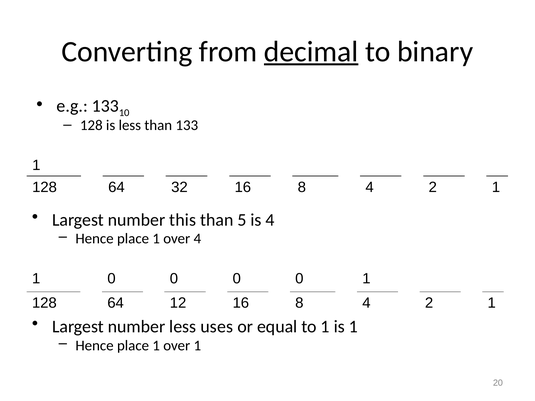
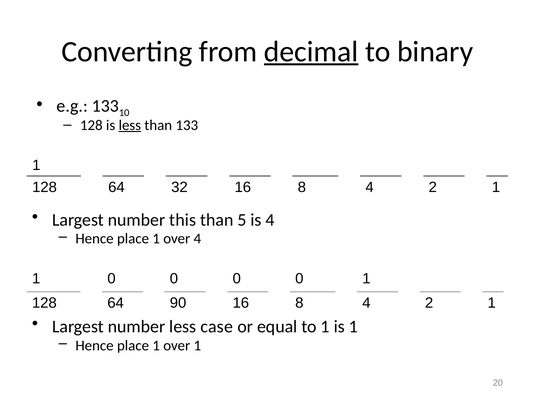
less underline: none -> present (130, 125)
12: 12 -> 90 (178, 303)
uses: uses -> case (217, 327)
